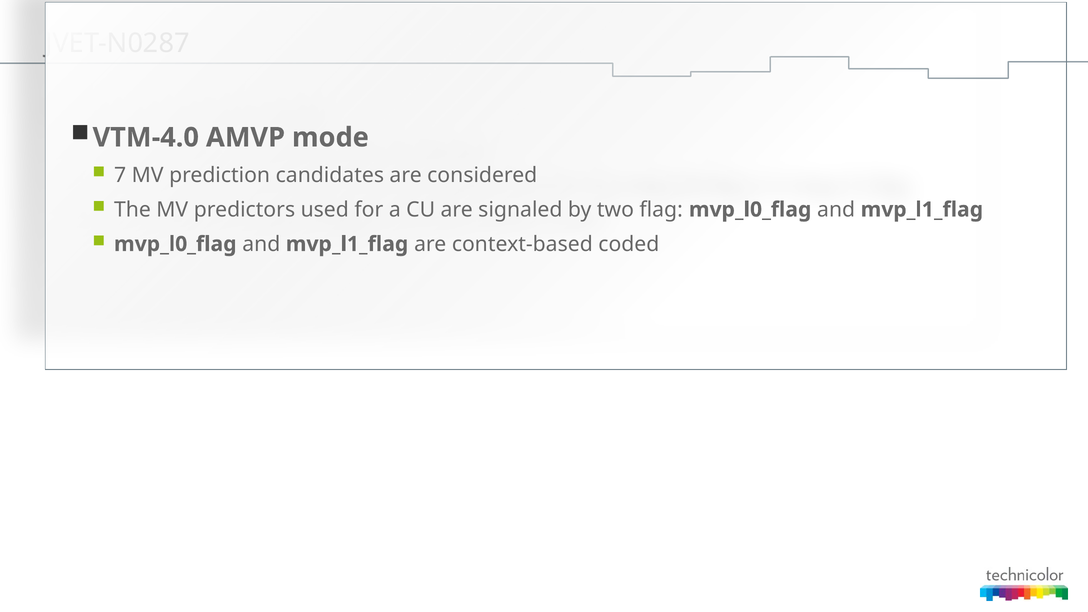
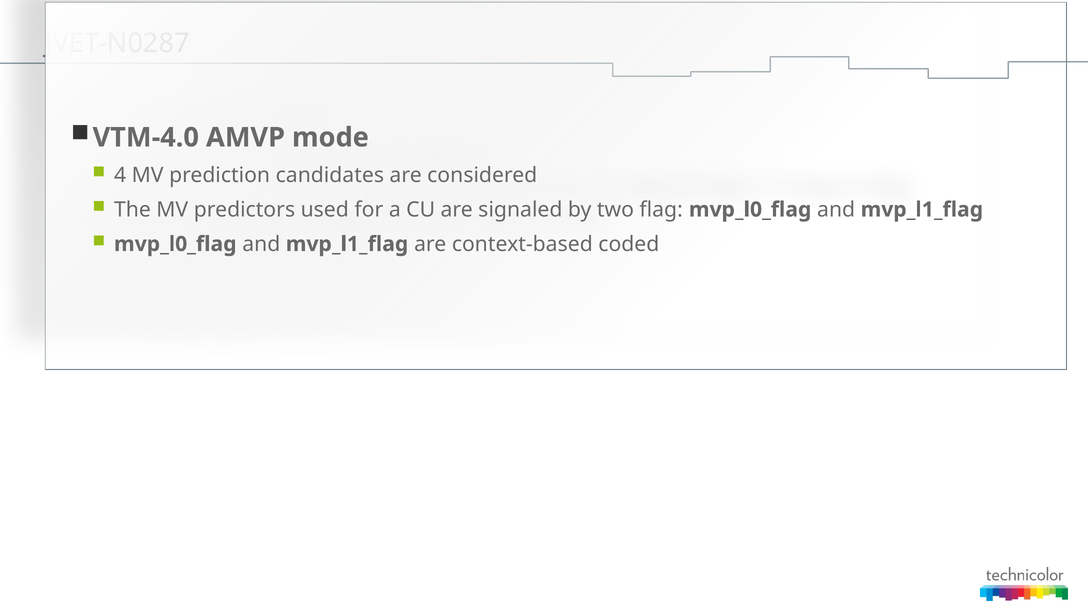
7: 7 -> 4 (120, 175)
